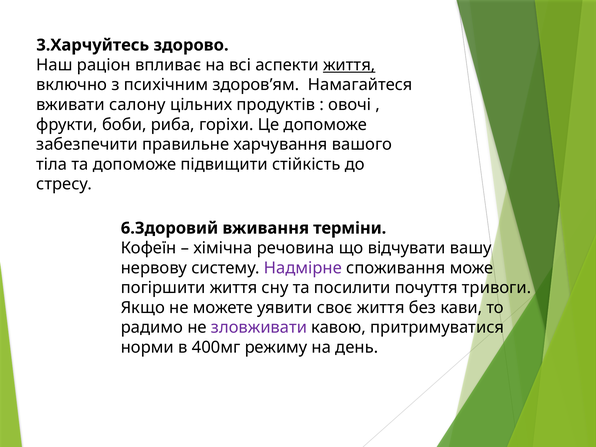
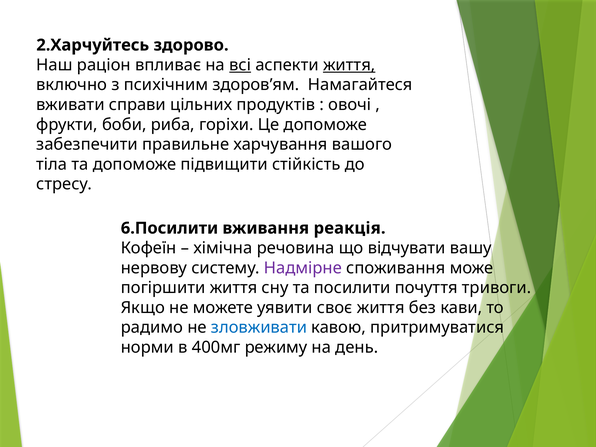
3.Харчуйтесь: 3.Харчуйтесь -> 2.Харчуйтесь (93, 45)
всі underline: none -> present (240, 65)
салону: салону -> справи (137, 105)
6.Здоровий: 6.Здоровий -> 6.Посилити (169, 228)
терміни: терміни -> реакція (350, 228)
зловживати colour: purple -> blue (259, 328)
